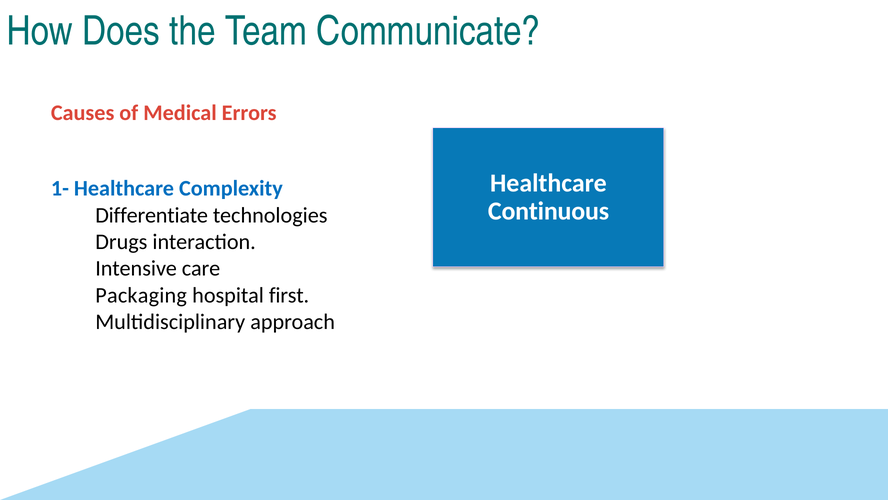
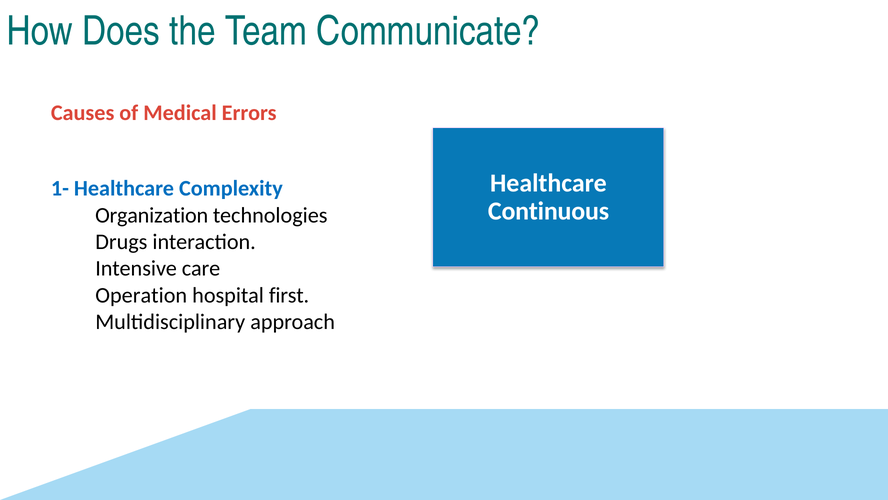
Differentiate: Differentiate -> Organization (152, 215)
Packaging: Packaging -> Operation (141, 295)
